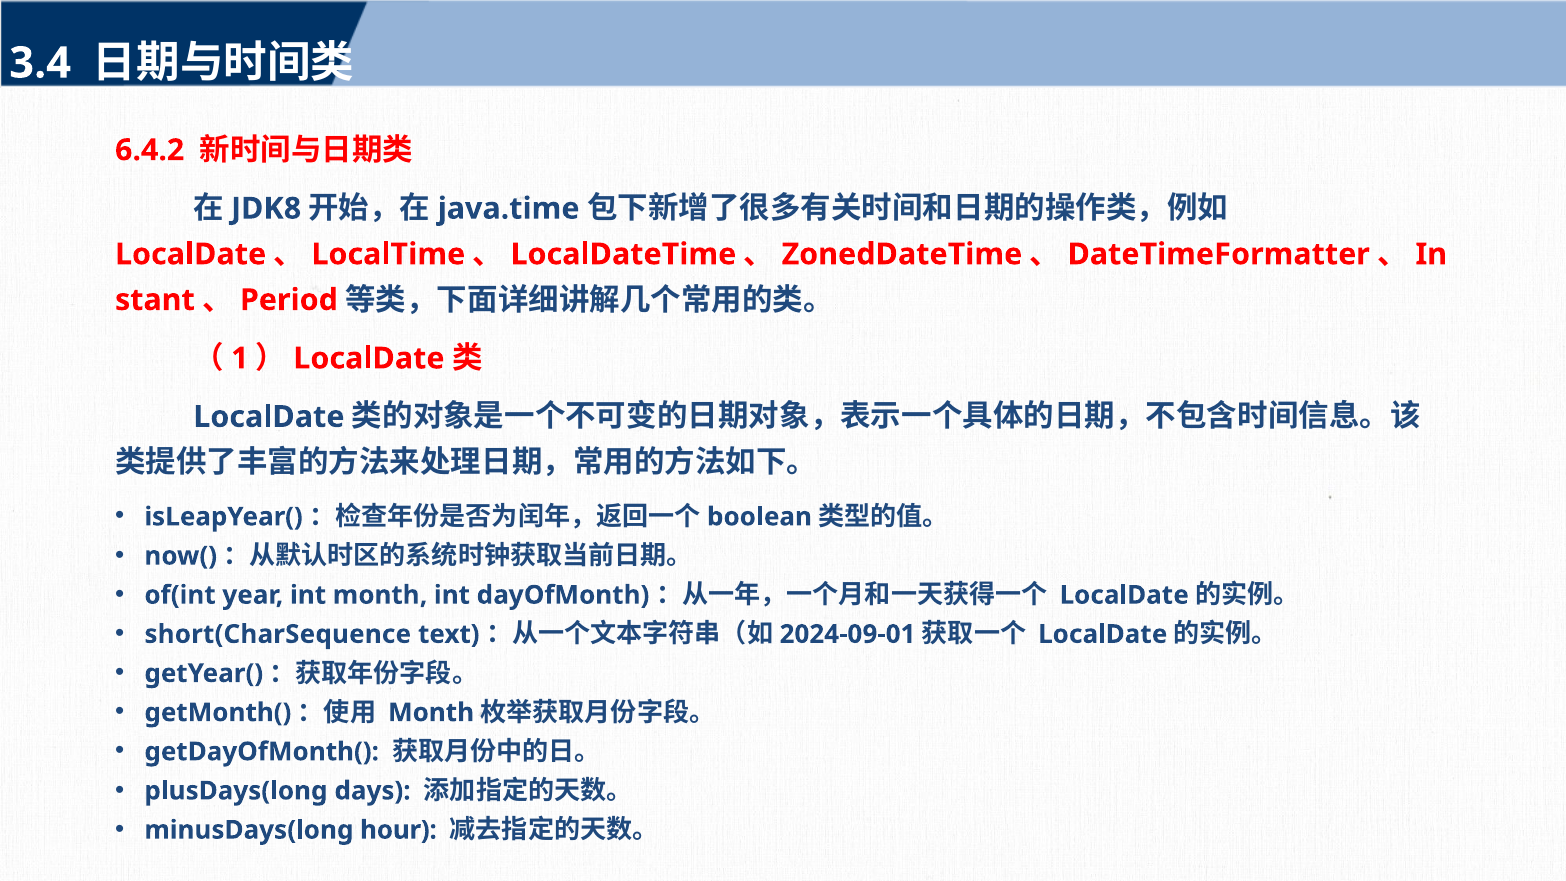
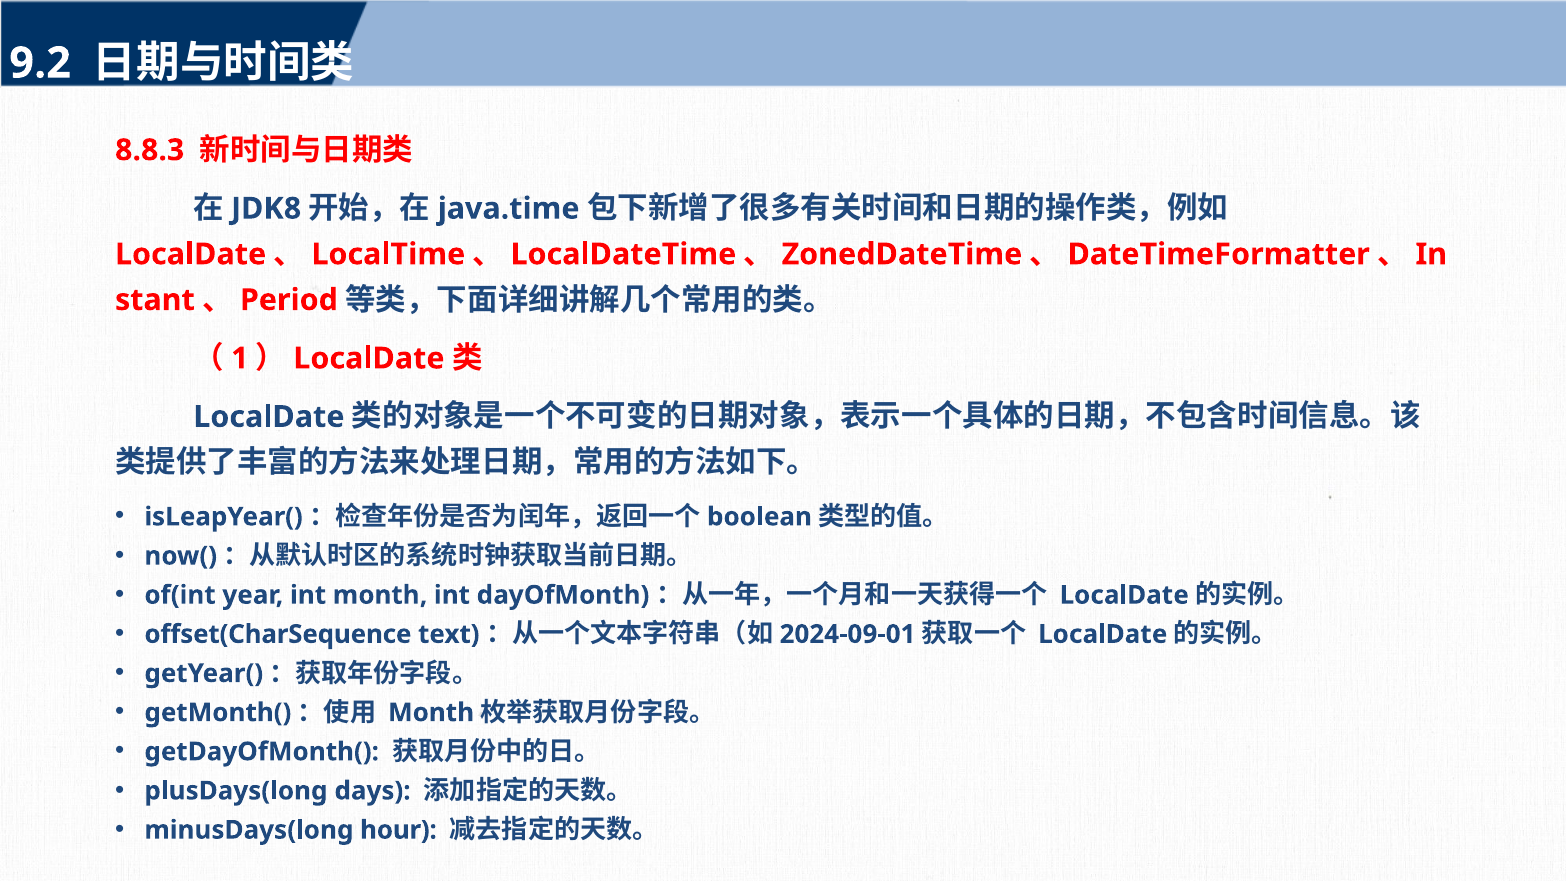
3.4: 3.4 -> 9.2 (40, 63)
6.4.2: 6.4.2 -> 8.8.3 (150, 150)
short(CharSequence: short(CharSequence -> offset(CharSequence (278, 634)
